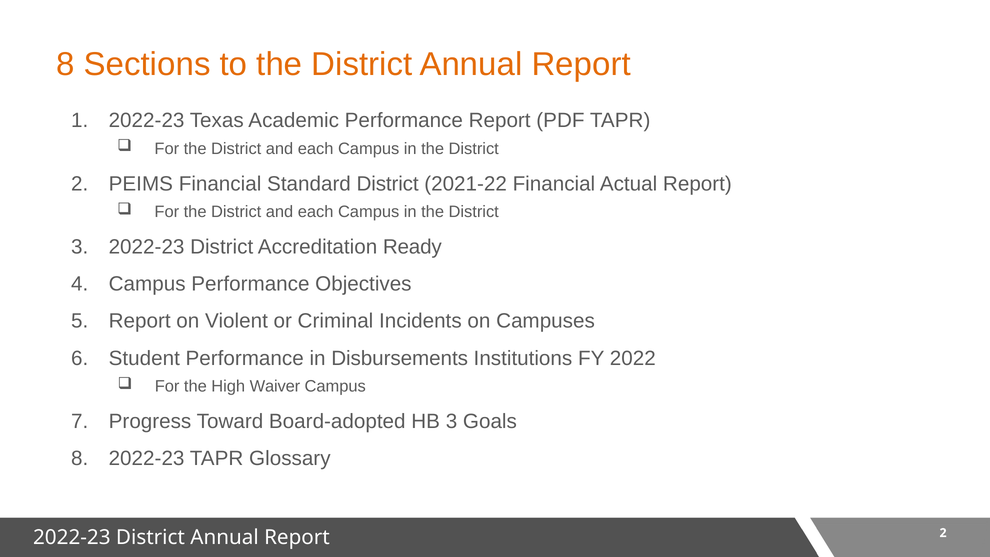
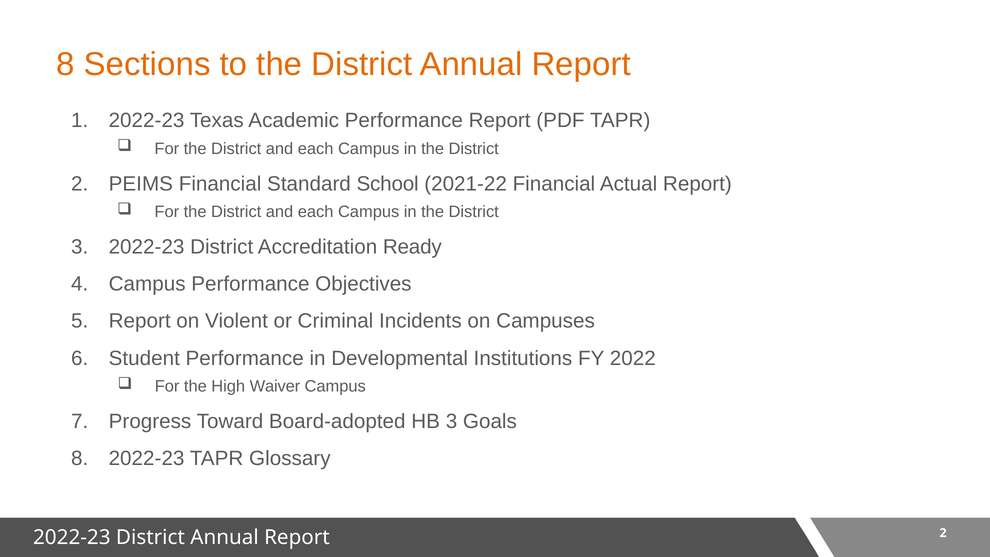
Standard District: District -> School (388, 184)
Disbursements: Disbursements -> Developmental (400, 358)
